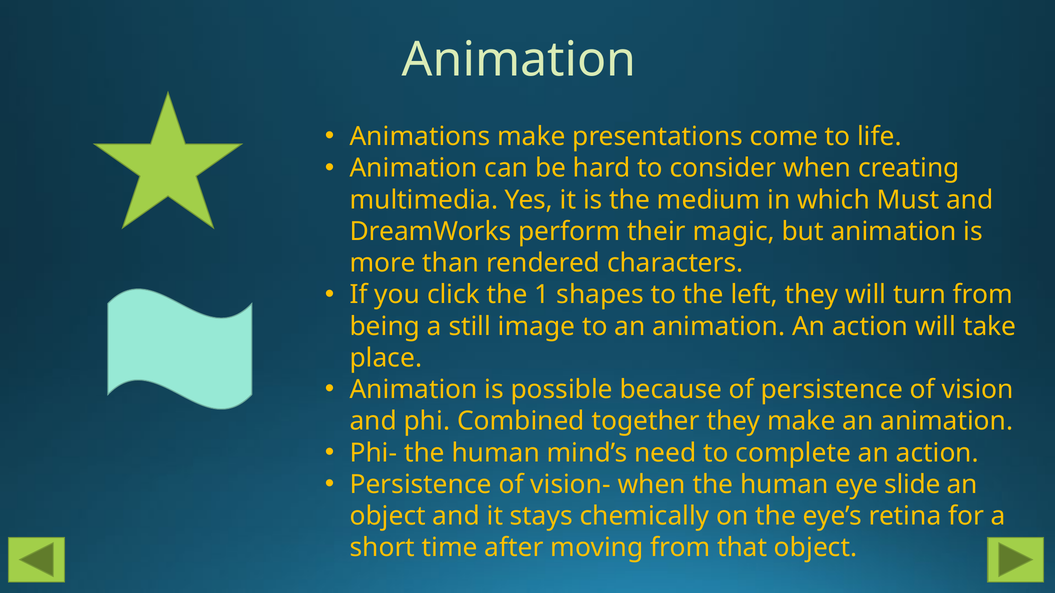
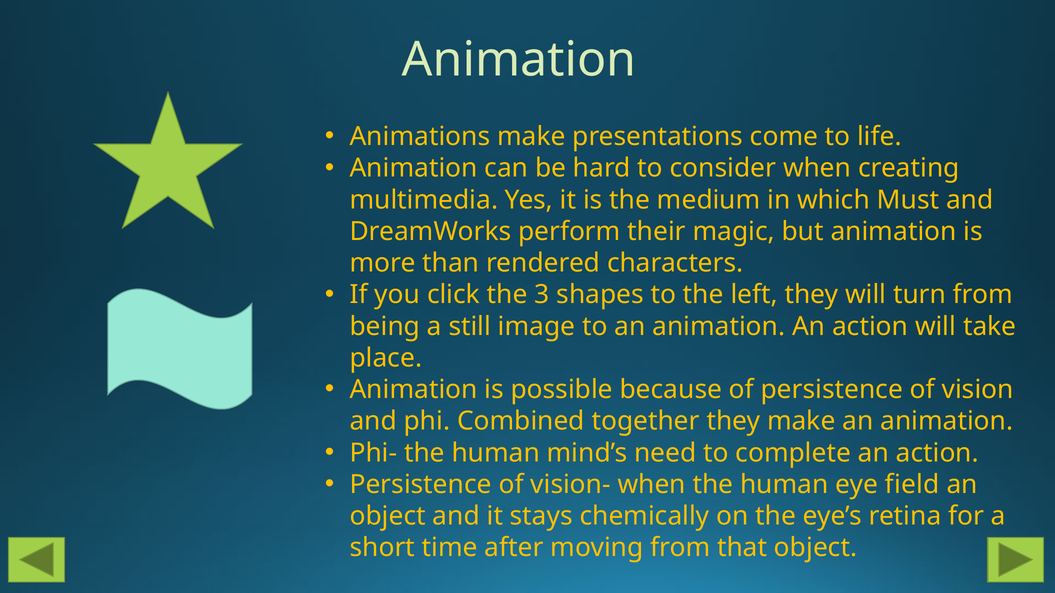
1: 1 -> 3 (542, 295)
slide: slide -> field (912, 485)
